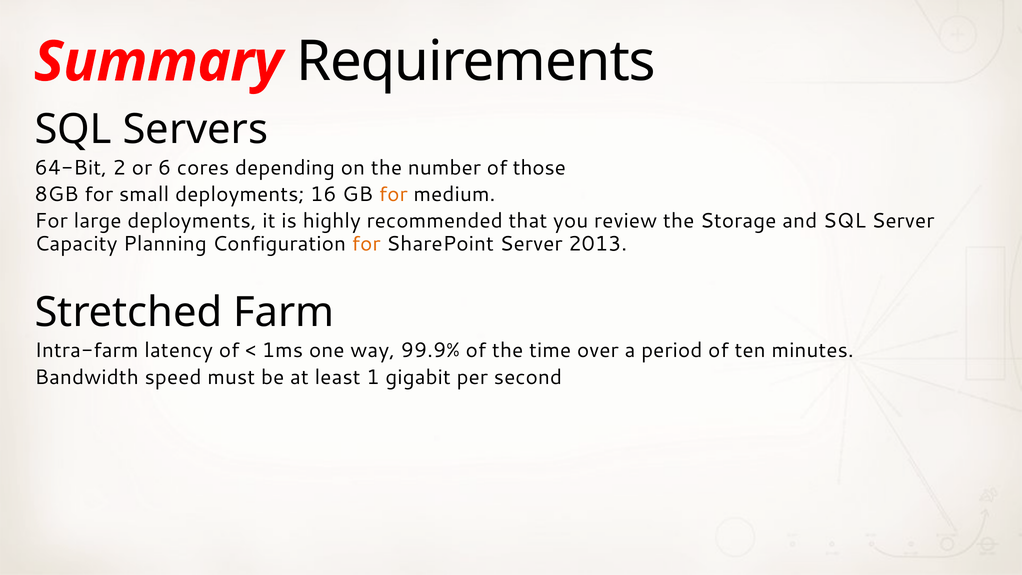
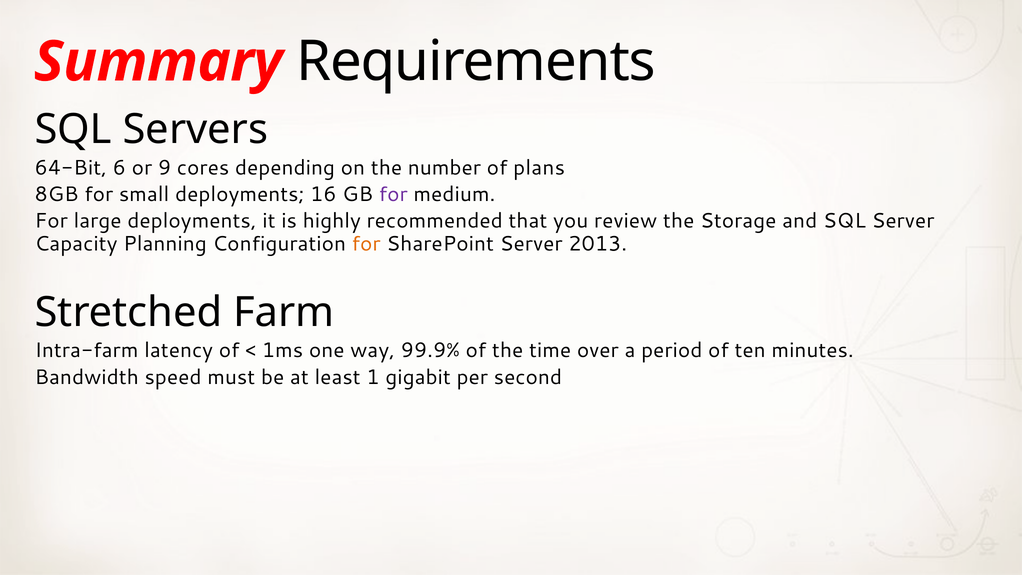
2: 2 -> 6 (119, 168)
6: 6 -> 9 (165, 168)
those: those -> plans (539, 168)
for colour: orange -> purple (393, 194)
